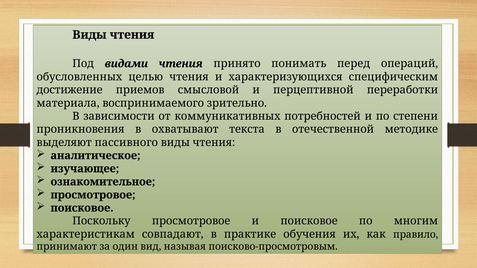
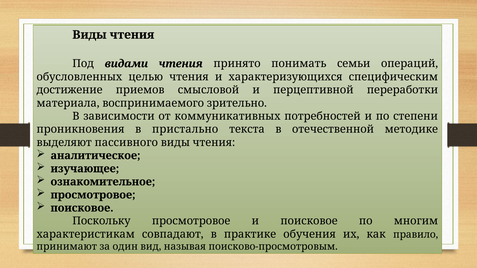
перед: перед -> семьи (354, 64)
охвaтывают: охвaтывают -> пристально (185, 130)
